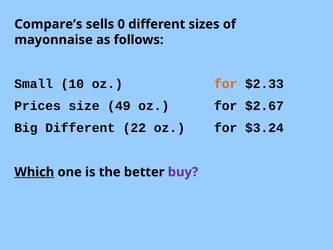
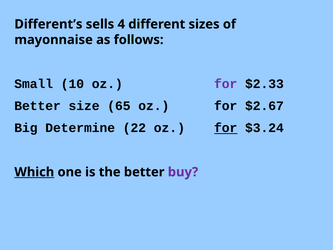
Compare’s: Compare’s -> Different’s (48, 24)
0: 0 -> 4 (121, 24)
for colour: orange -> purple (226, 84)
Prices: Prices -> Better (38, 106)
49: 49 -> 65 (119, 106)
Big Different: Different -> Determine (80, 128)
for underline: none -> present (226, 128)
